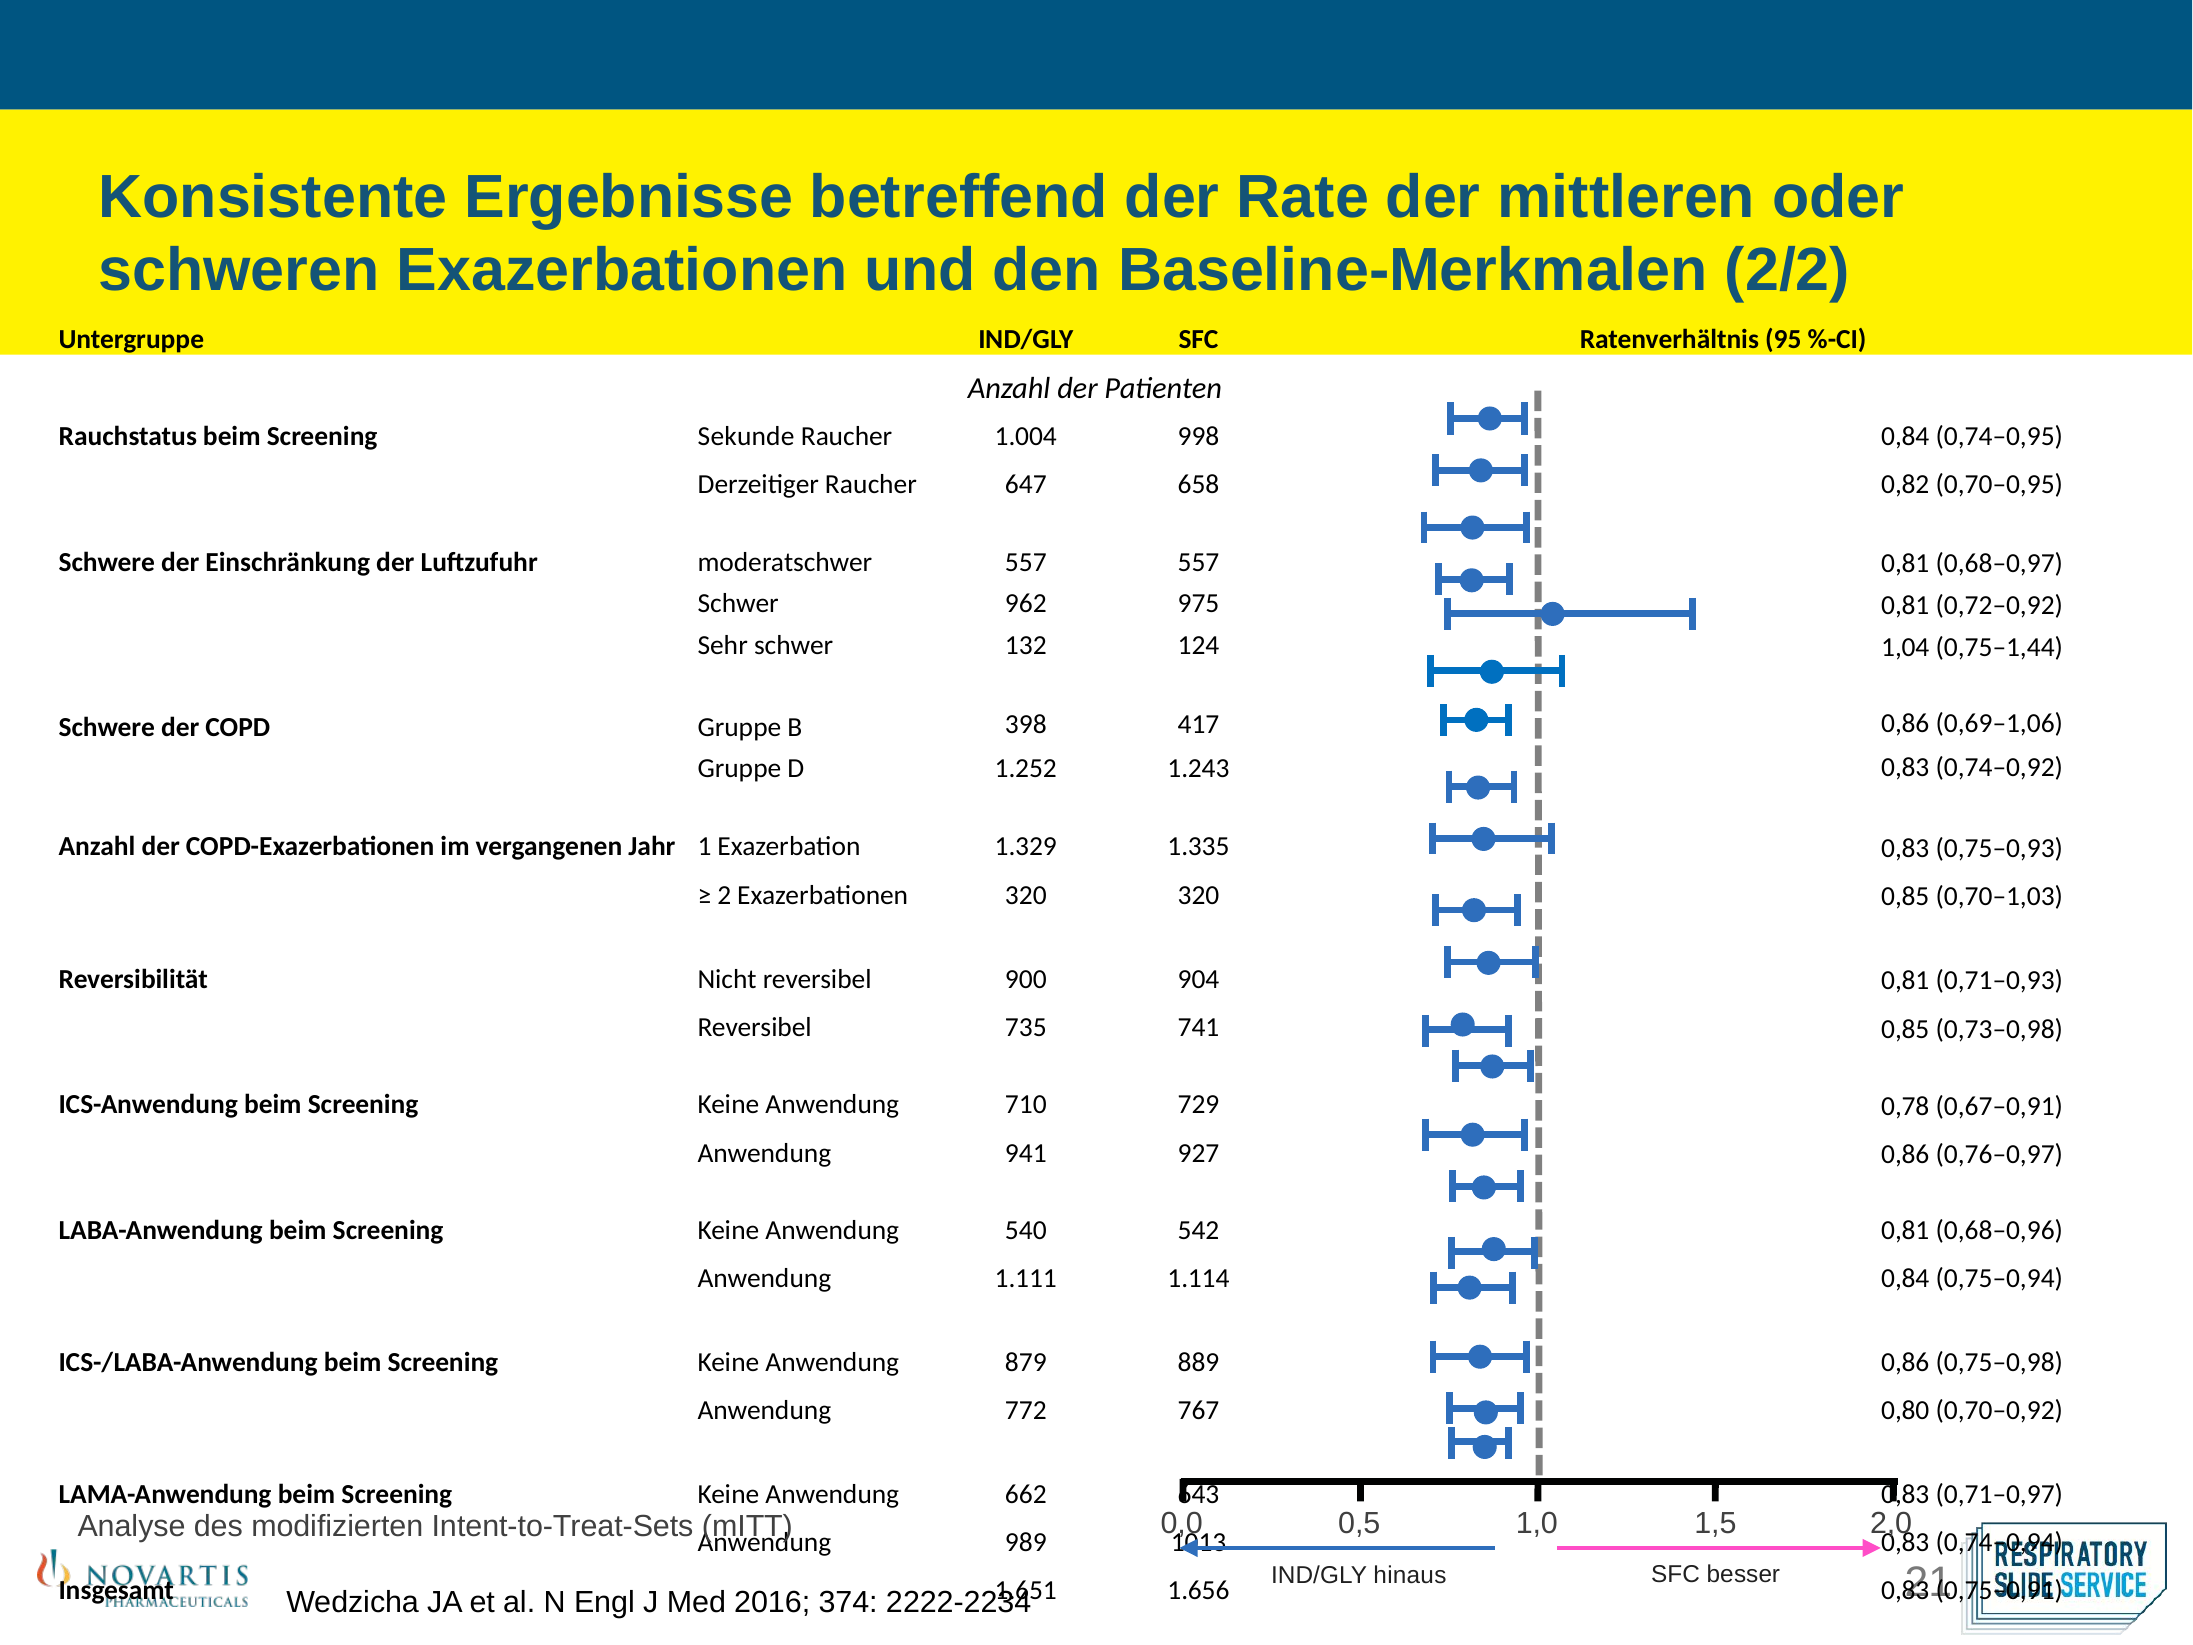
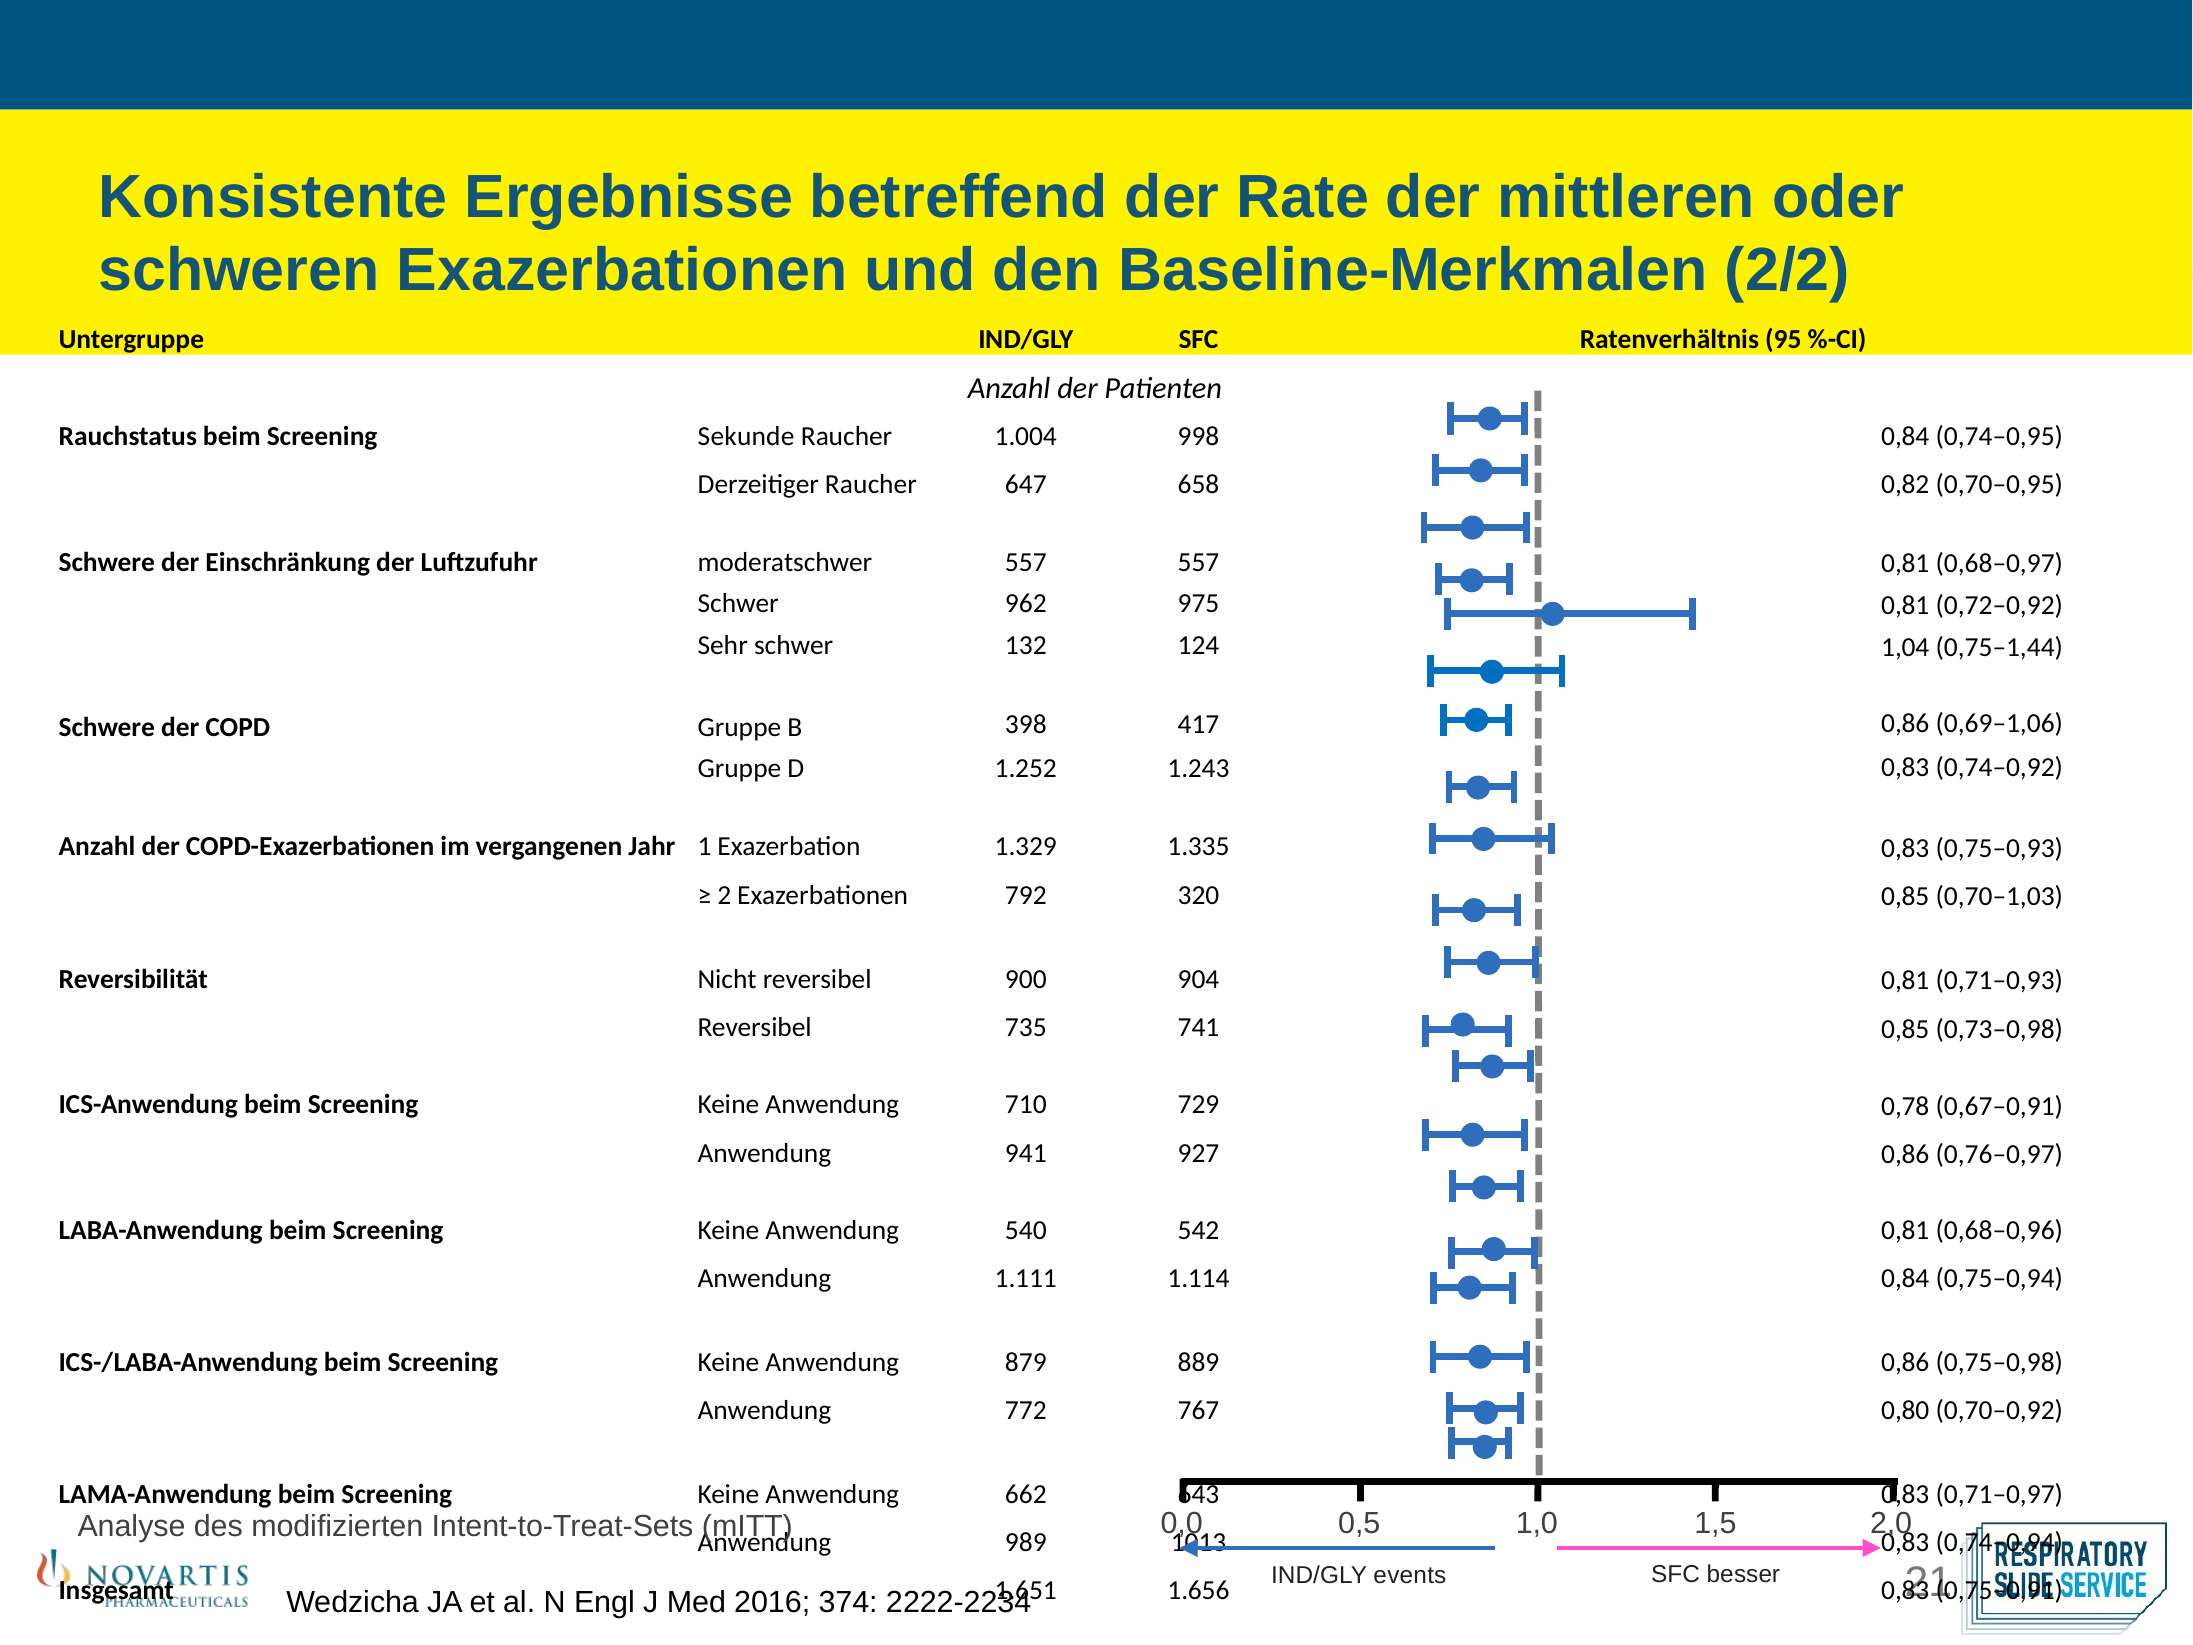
Exazerbationen 320: 320 -> 792 (1026, 895)
hinaus: hinaus -> events (1410, 1575)
